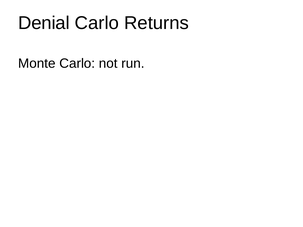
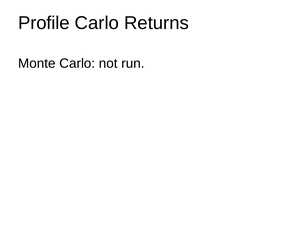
Denial: Denial -> Profile (44, 23)
